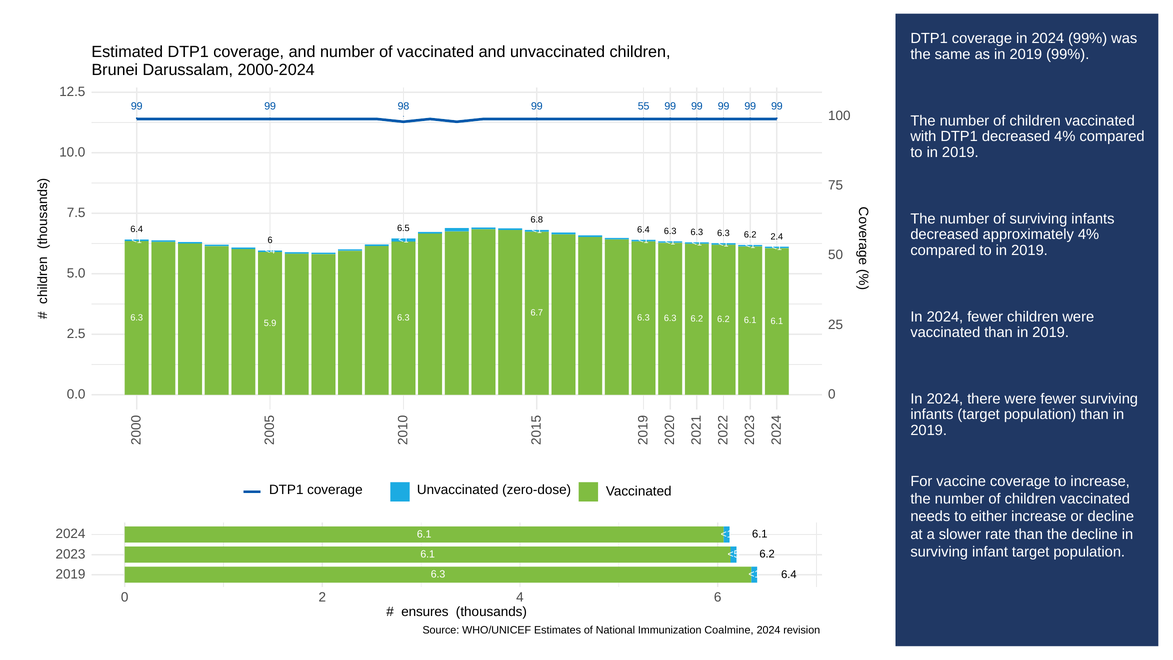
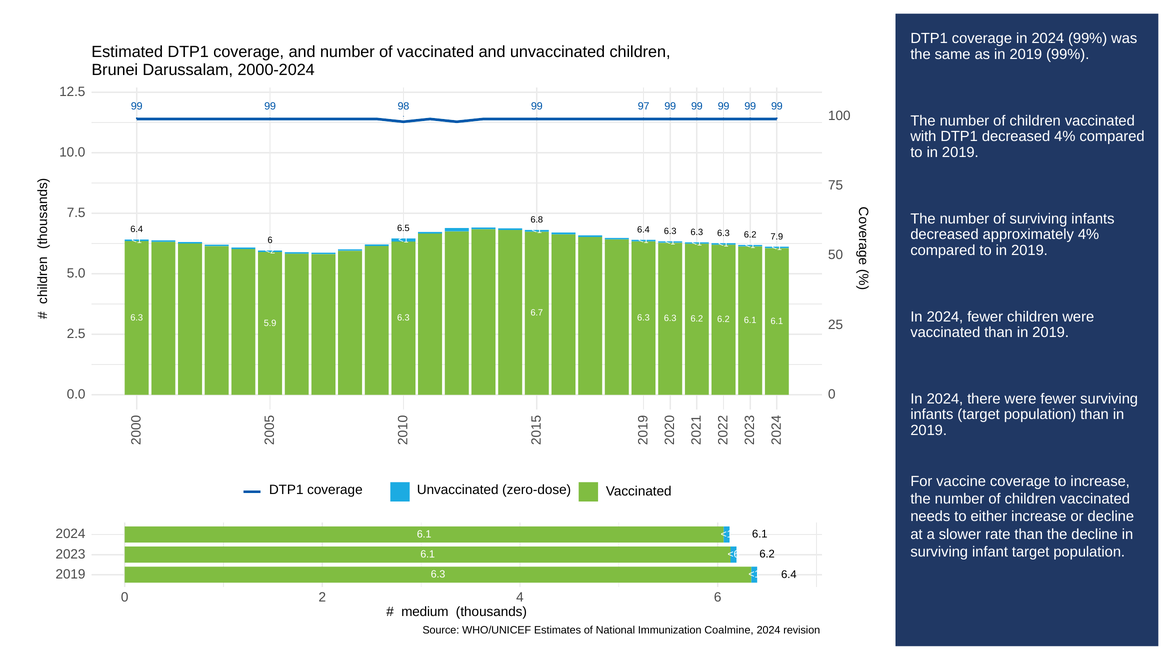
55: 55 -> 97 (644, 106)
2.4: 2.4 -> 7.9 (777, 237)
<4: <4 -> <2 (270, 251)
<5: <5 -> <6 (734, 554)
ensures: ensures -> medium (425, 611)
